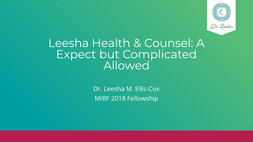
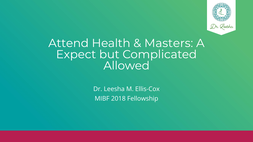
Leesha: Leesha -> Attend (69, 43)
Counsel: Counsel -> Masters (169, 43)
